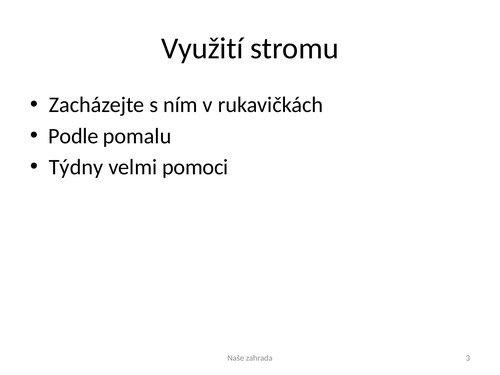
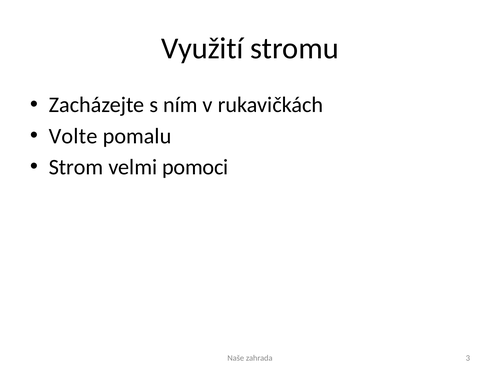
Podle: Podle -> Volte (73, 136)
Týdny: Týdny -> Strom (76, 167)
